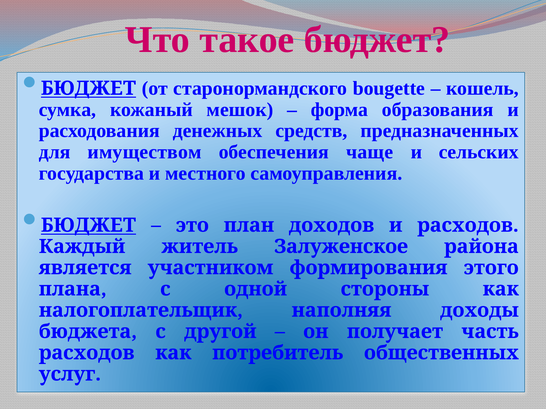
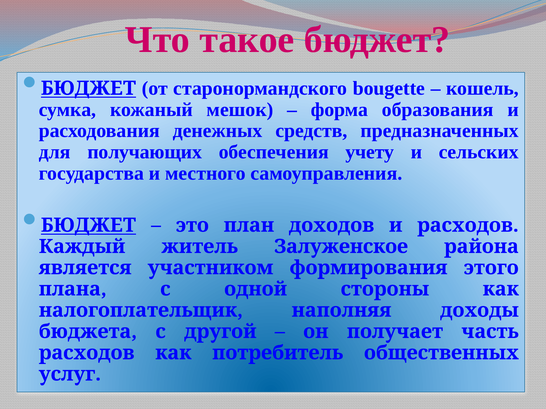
имуществом: имуществом -> получающих (145, 152)
чаще: чаще -> учету (370, 152)
